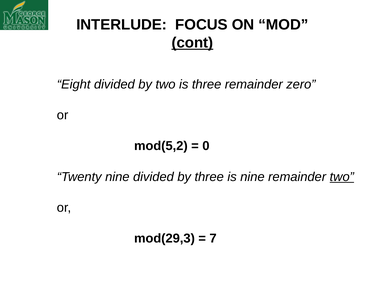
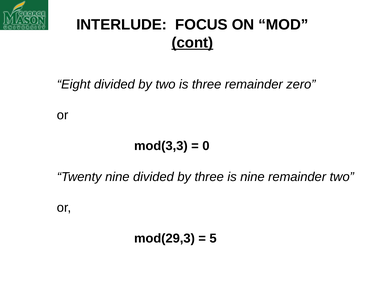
mod(5,2: mod(5,2 -> mod(3,3 (161, 146)
two underline: present -> none (342, 177)
7: 7 -> 5 (213, 239)
